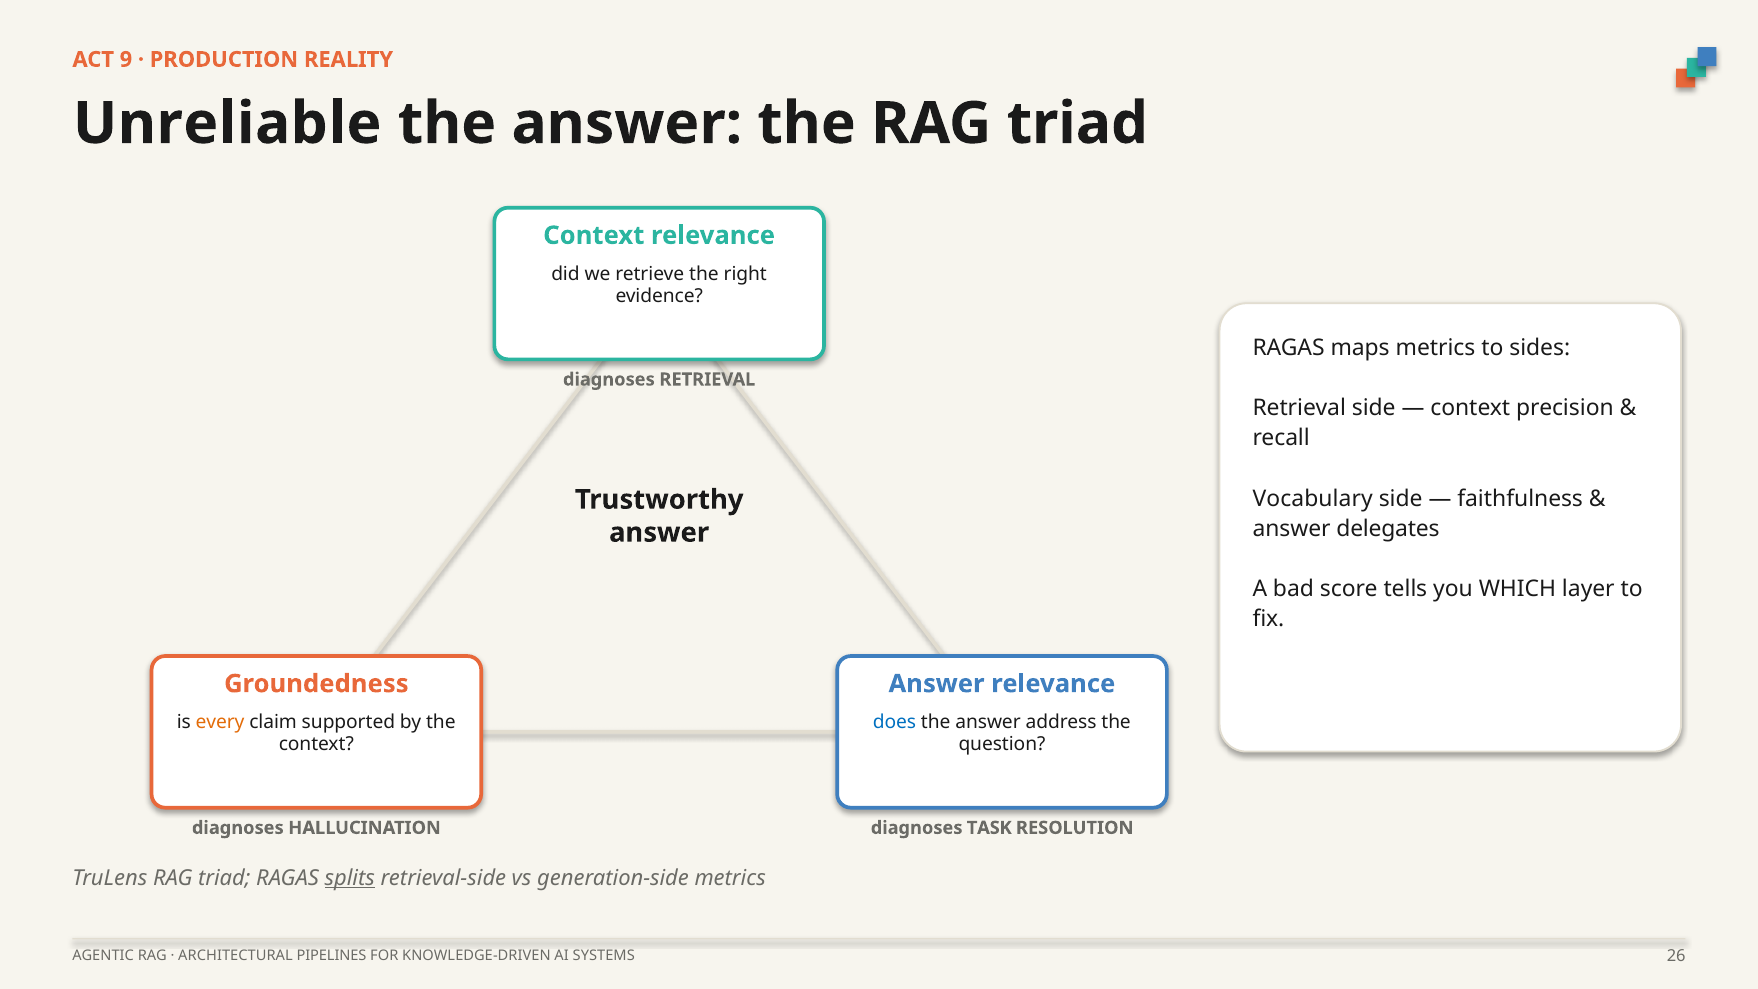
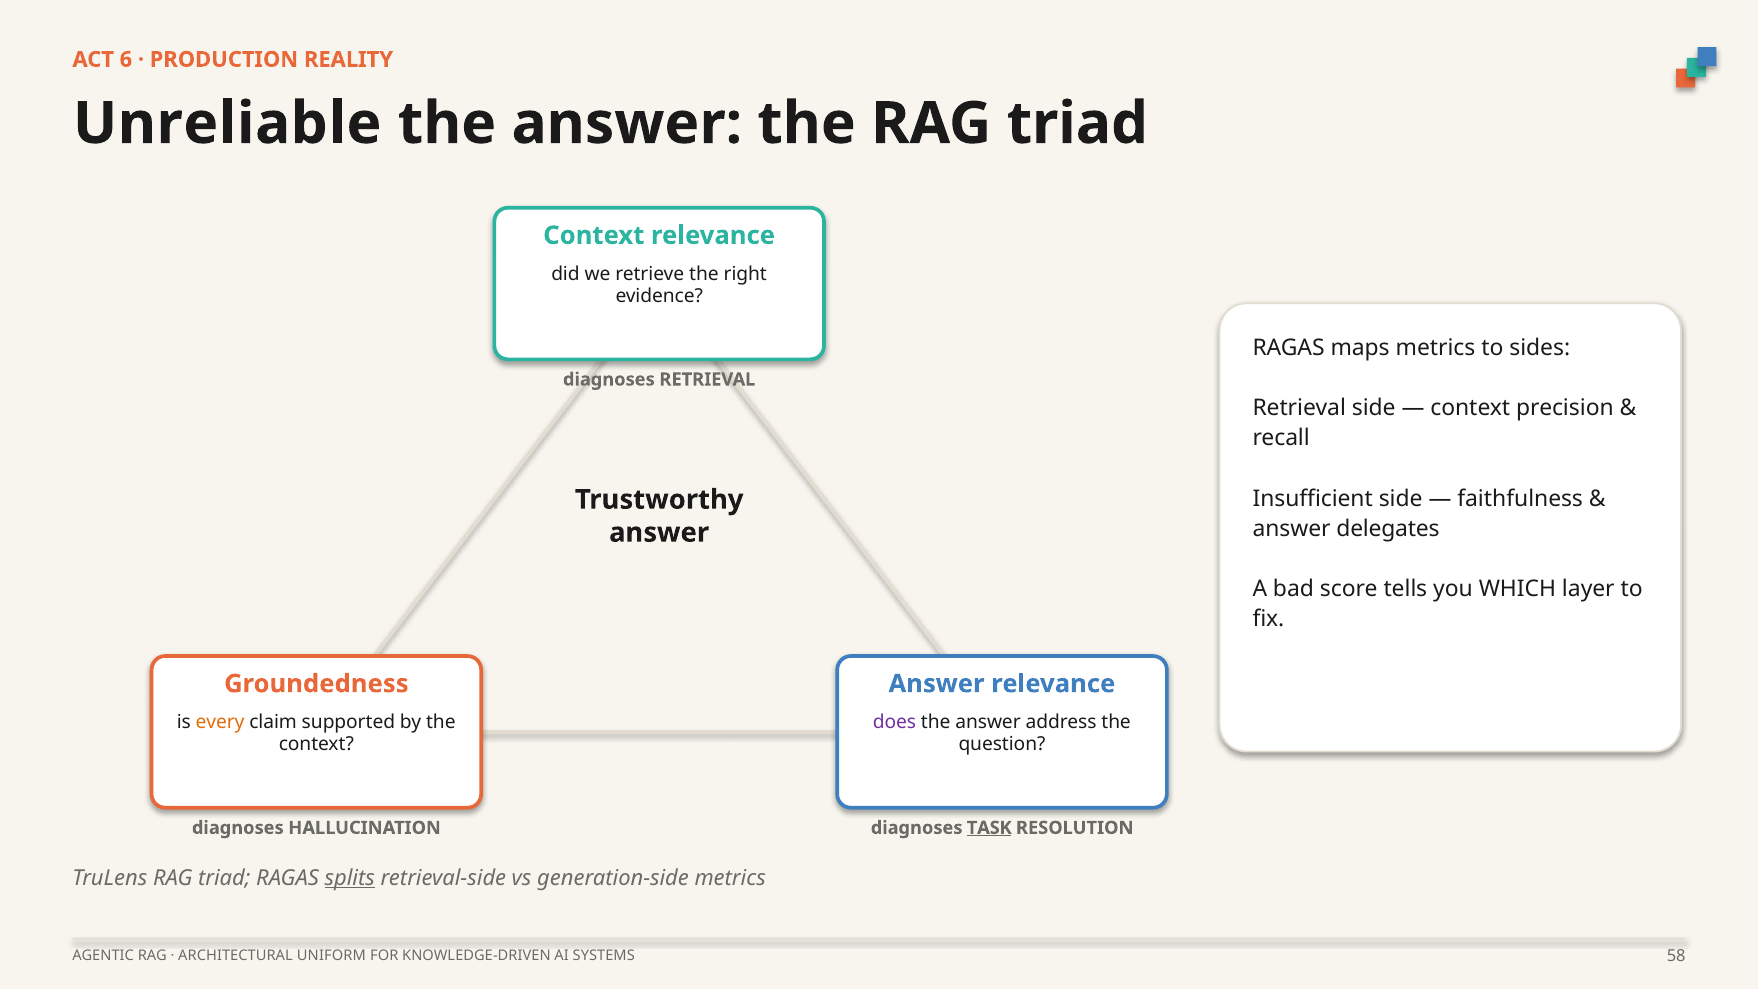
9: 9 -> 6 (126, 60)
Vocabulary: Vocabulary -> Insufficient (1313, 498)
does colour: blue -> purple (895, 722)
TASK underline: none -> present (989, 828)
PIPELINES: PIPELINES -> UNIFORM (331, 955)
26: 26 -> 58 (1676, 956)
